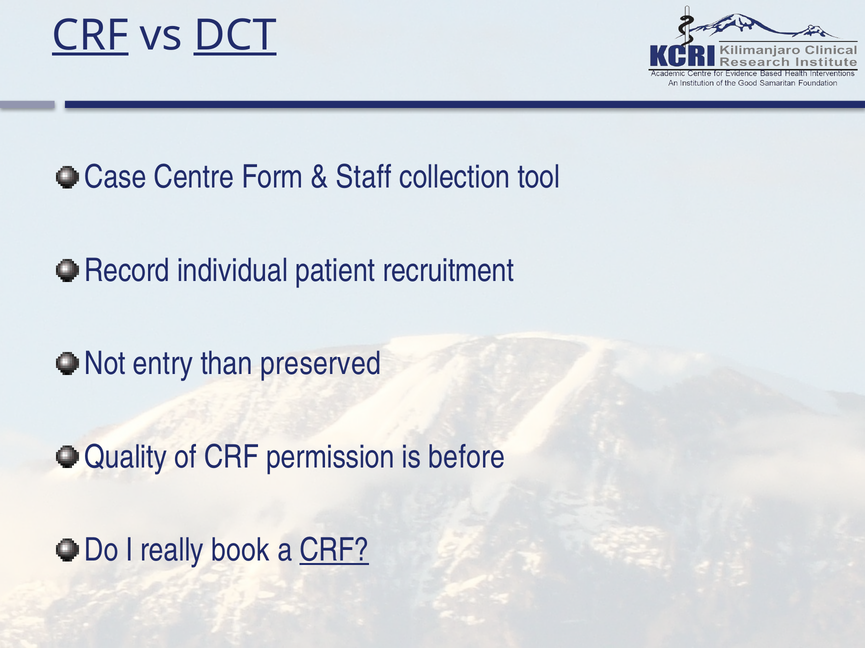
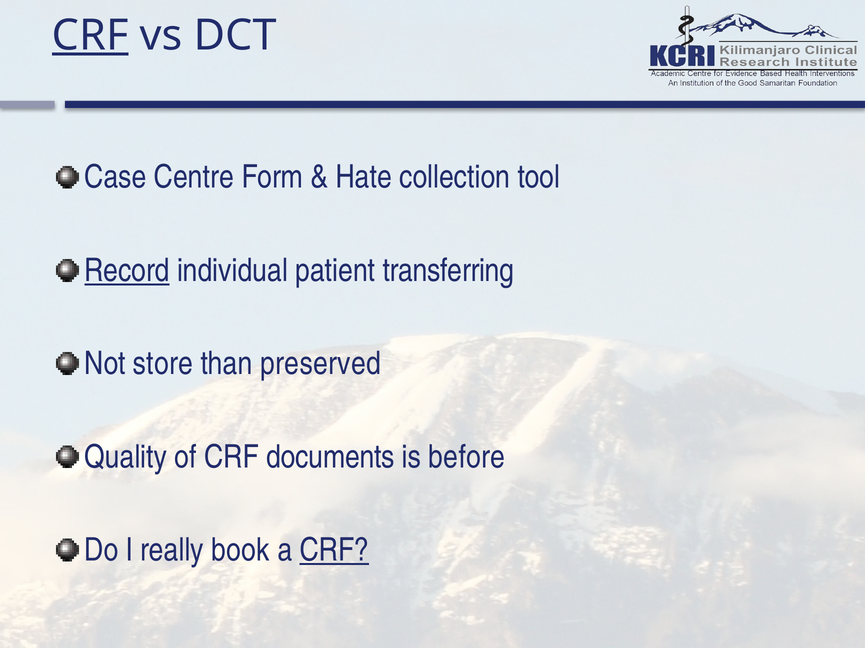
DCT underline: present -> none (235, 35)
Staff: Staff -> Hate (364, 177)
Record underline: none -> present (127, 271)
recruitment: recruitment -> transferring (448, 271)
entry: entry -> store (163, 364)
permission: permission -> documents (330, 457)
